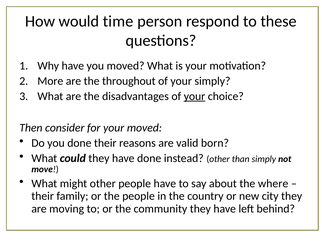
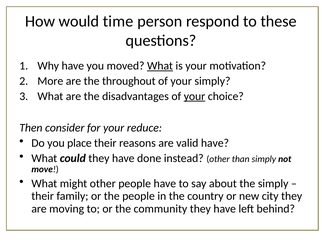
What underline: none -> present (160, 66)
your moved: moved -> reduce (144, 128)
you done: done -> place (79, 143)
valid born: born -> have (215, 143)
the where: where -> simply (273, 183)
